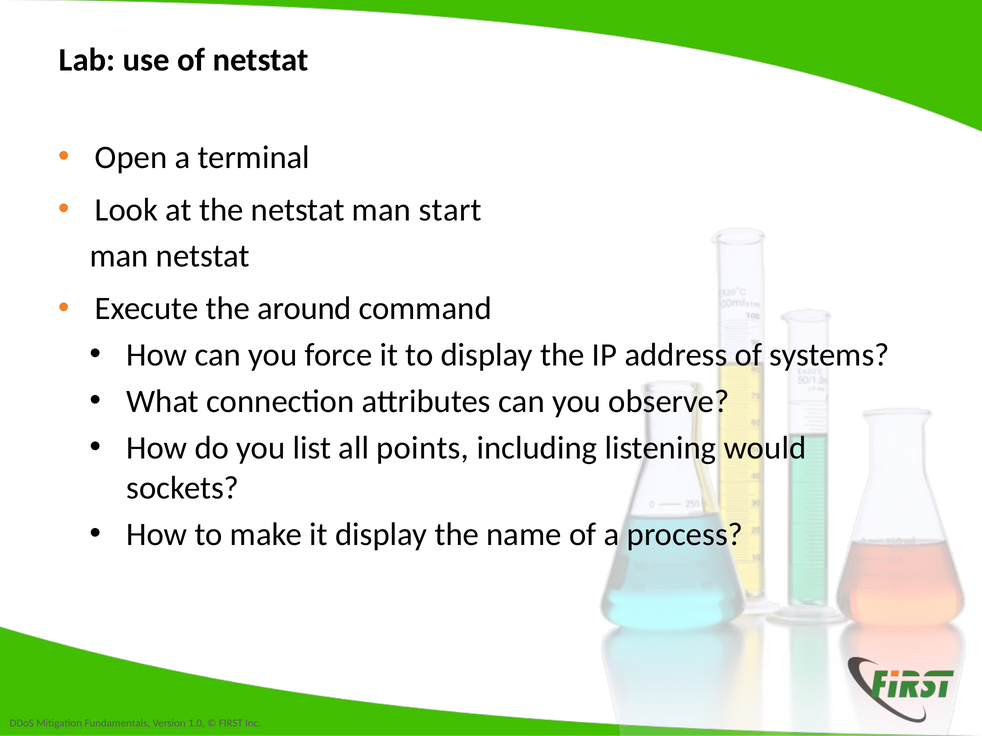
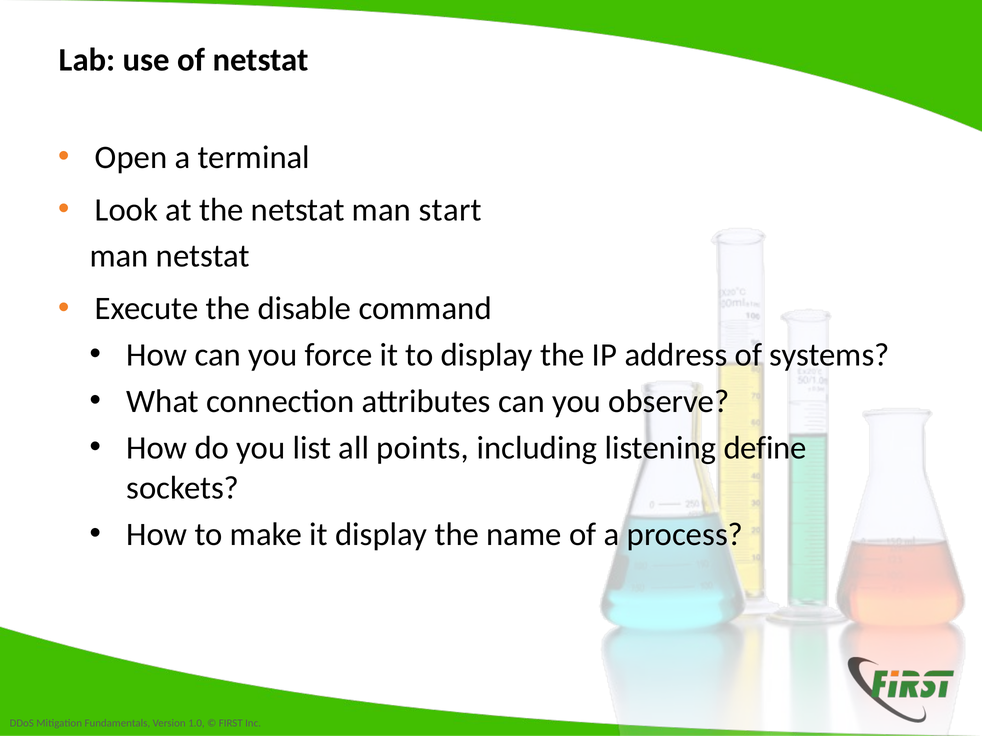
around: around -> disable (304, 309)
would: would -> define (765, 448)
